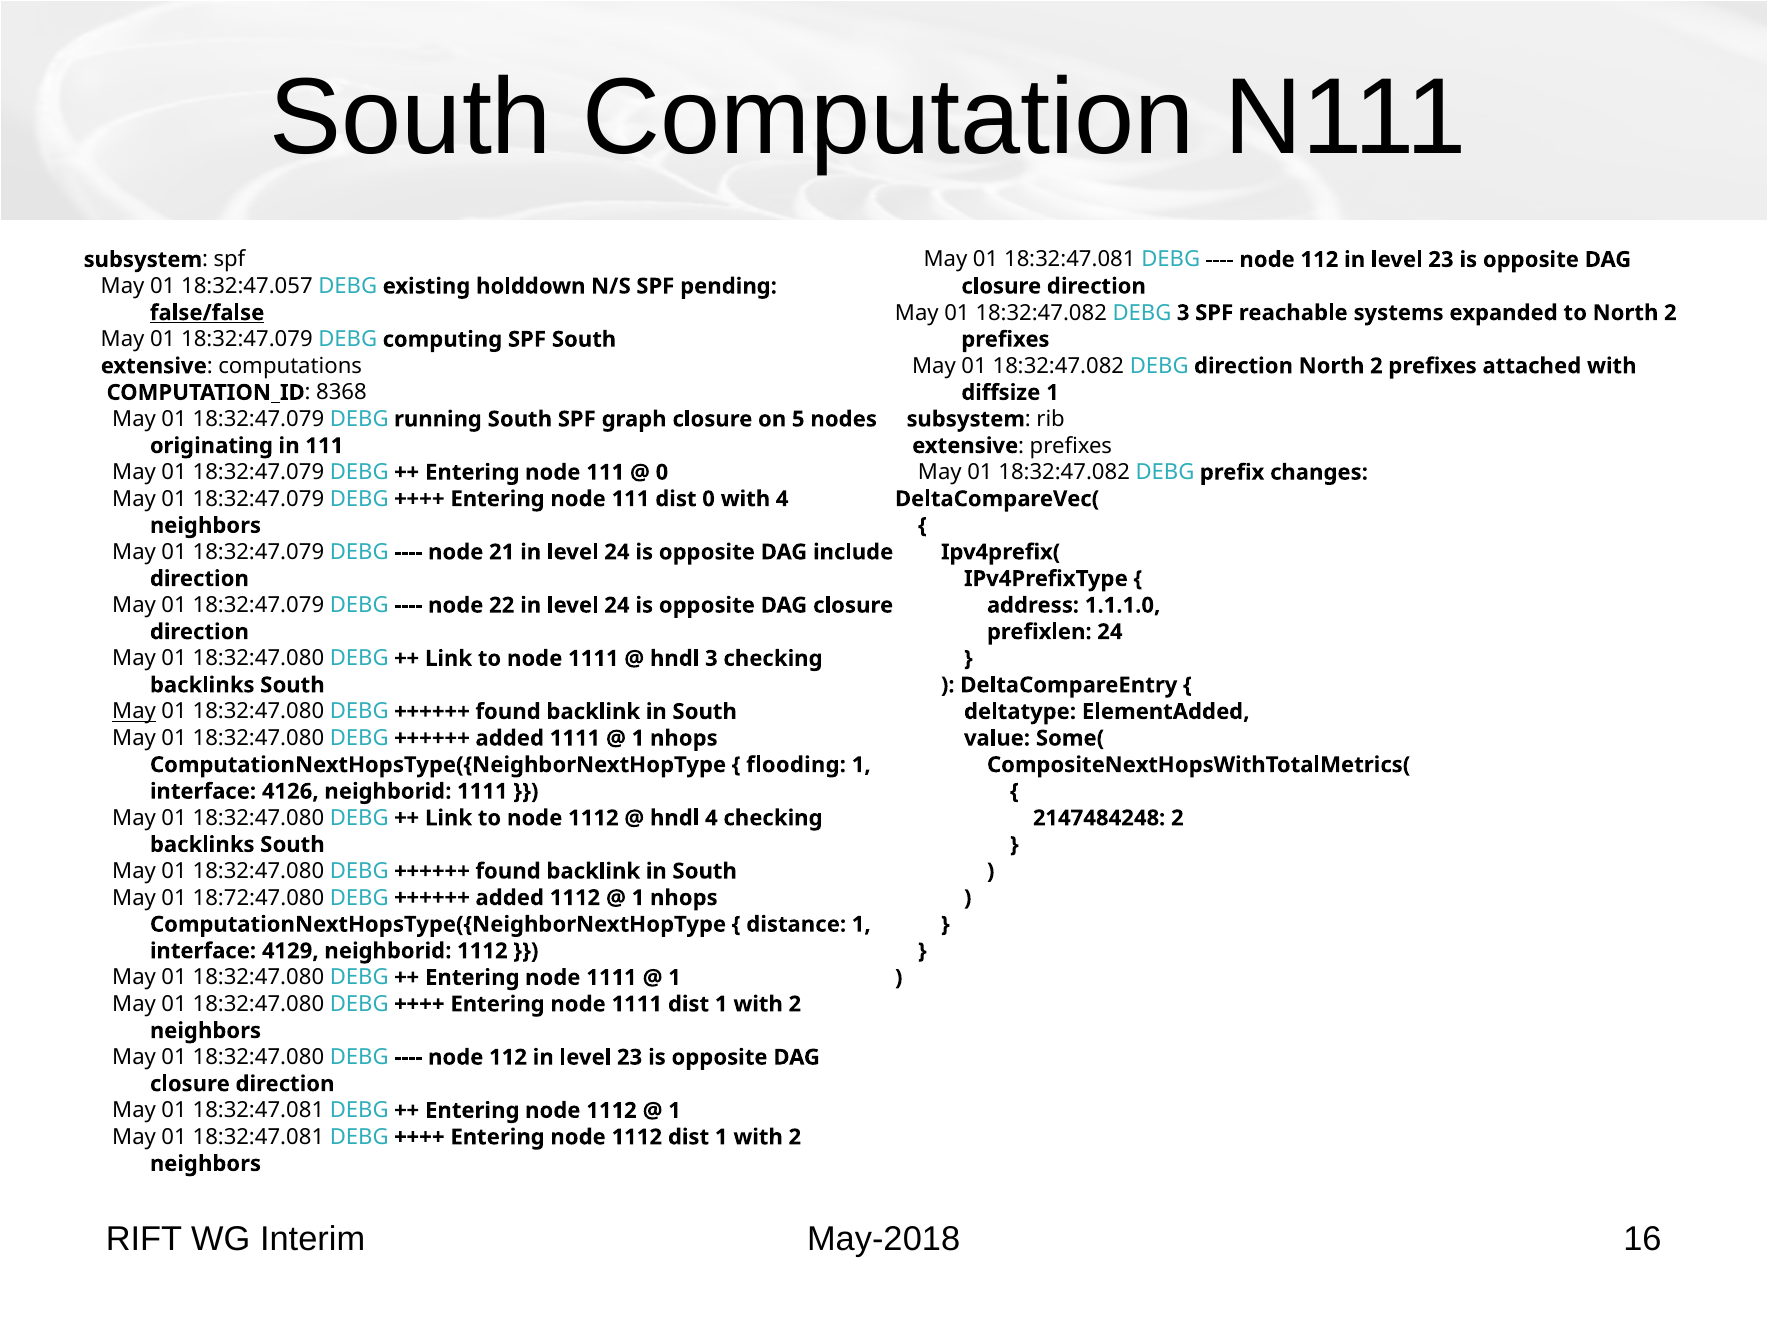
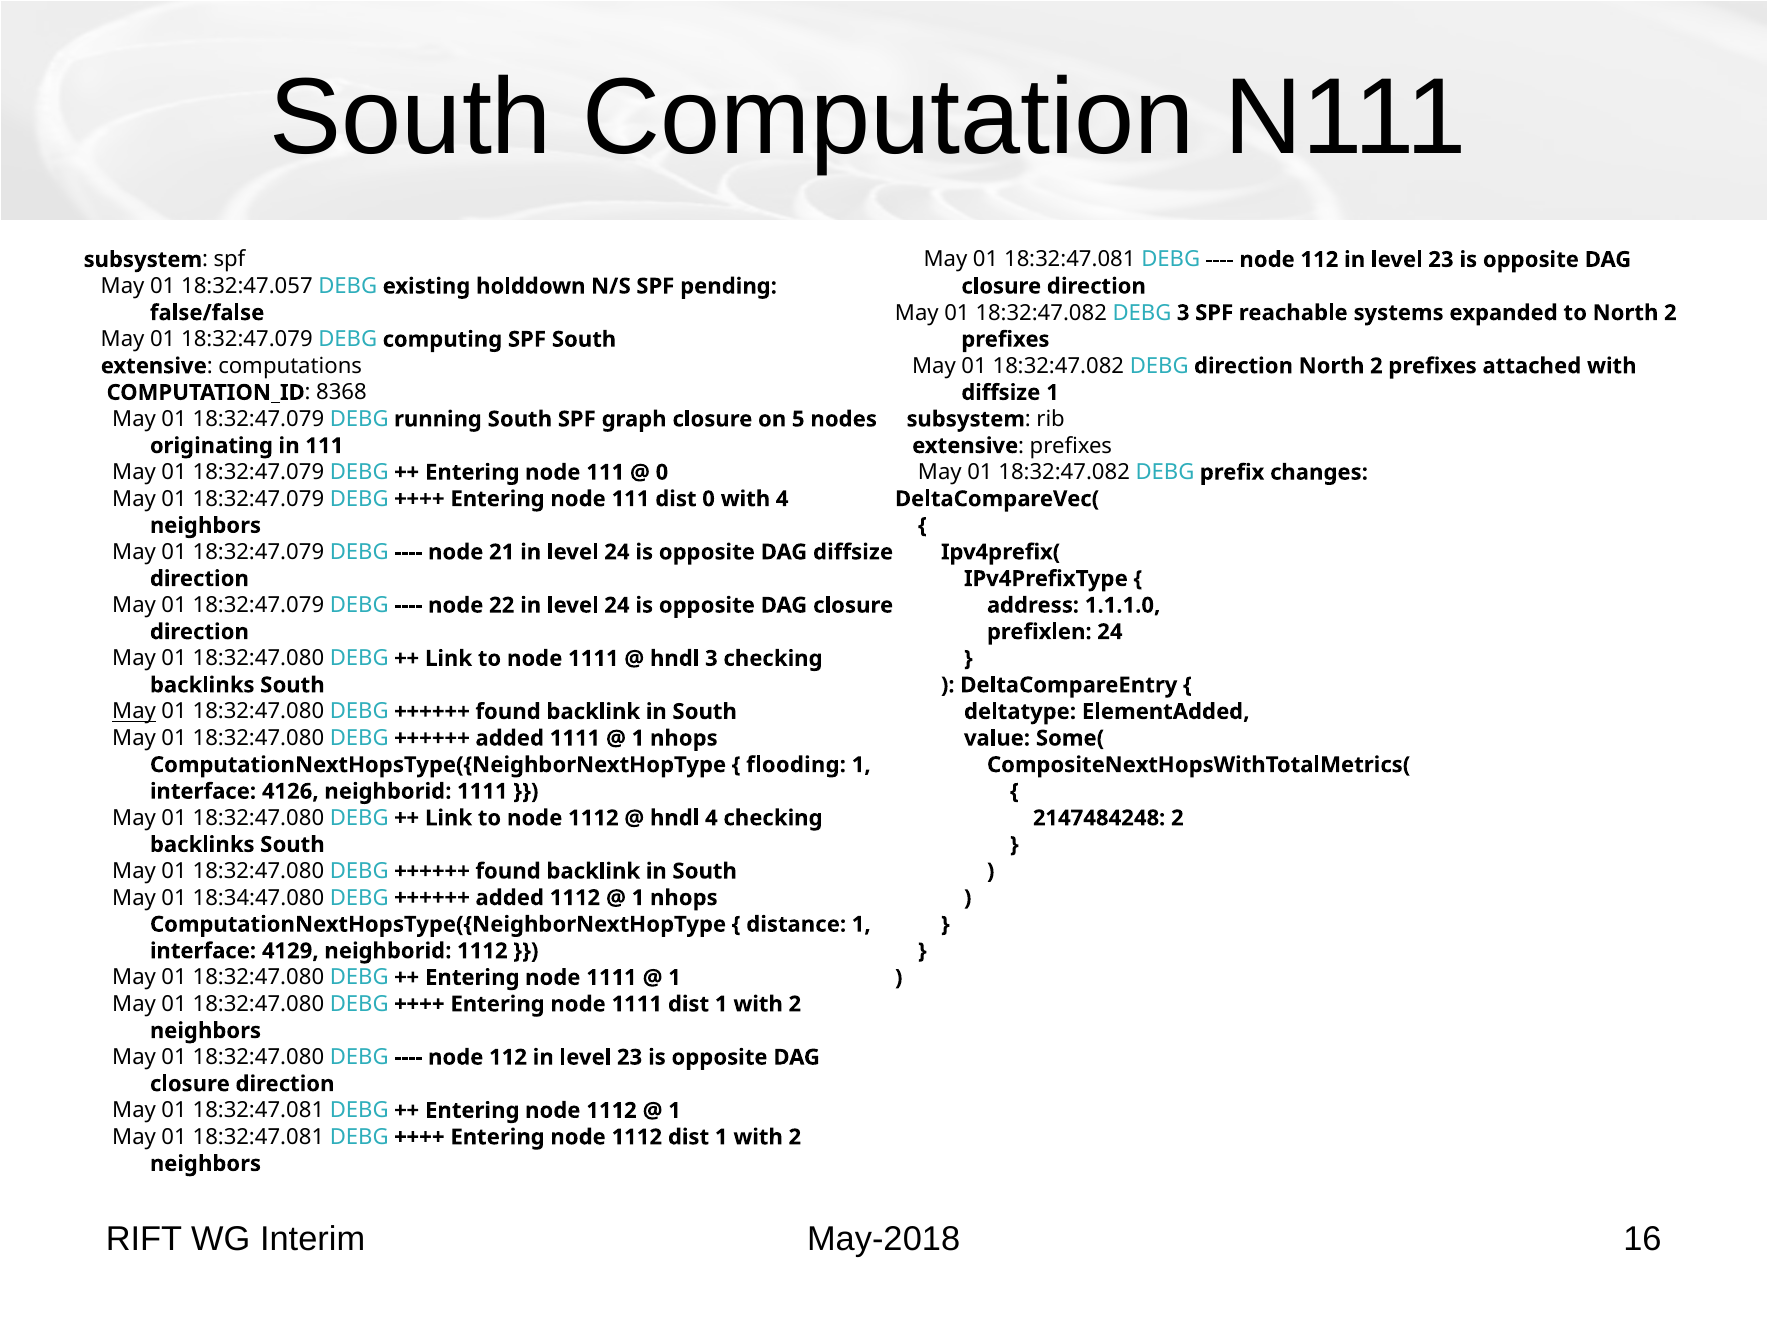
false/false underline: present -> none (207, 313)
DAG include: include -> diffsize (853, 552)
18:72:47.080: 18:72:47.080 -> 18:34:47.080 (258, 898)
